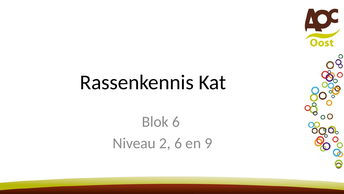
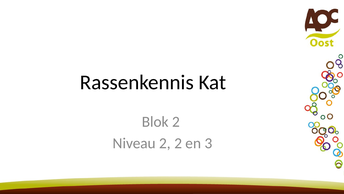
Blok 6: 6 -> 2 (176, 122)
2 6: 6 -> 2 (178, 143)
9: 9 -> 3 (208, 143)
